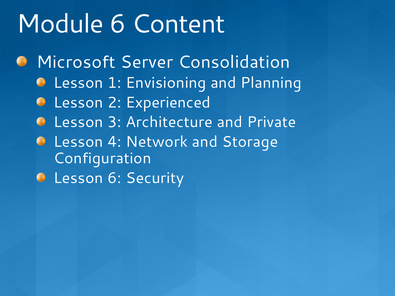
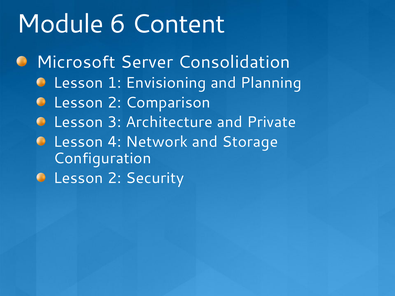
Experienced: Experienced -> Comparison (168, 103)
6: 6 -> 2 (114, 178)
